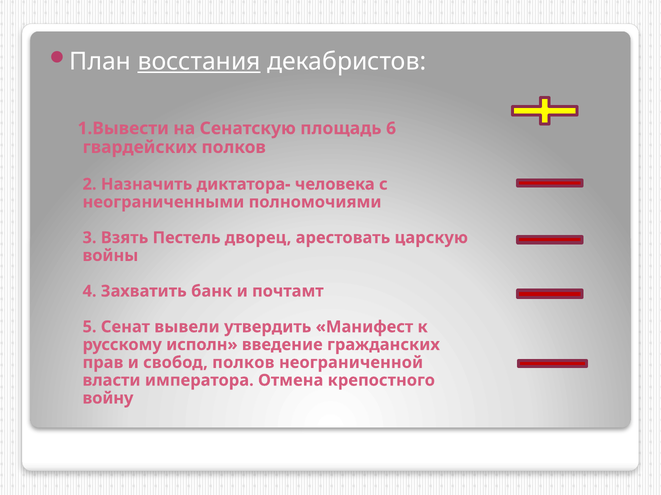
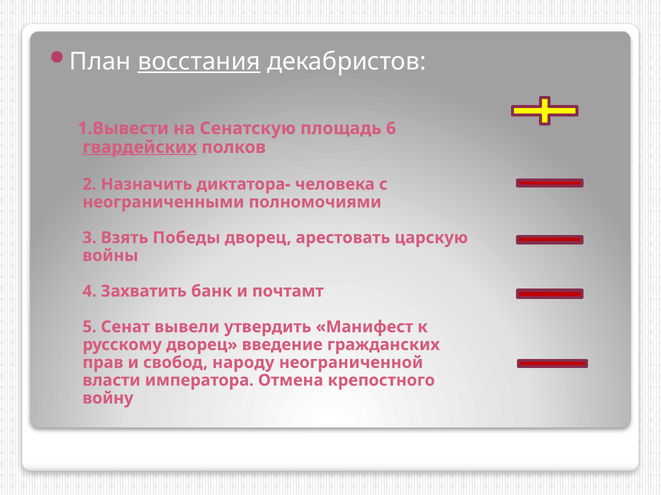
гвардейских underline: none -> present (140, 147)
Пестель: Пестель -> Победы (187, 238)
русскому исполн: исполн -> дворец (202, 345)
свобод полков: полков -> народу (243, 363)
